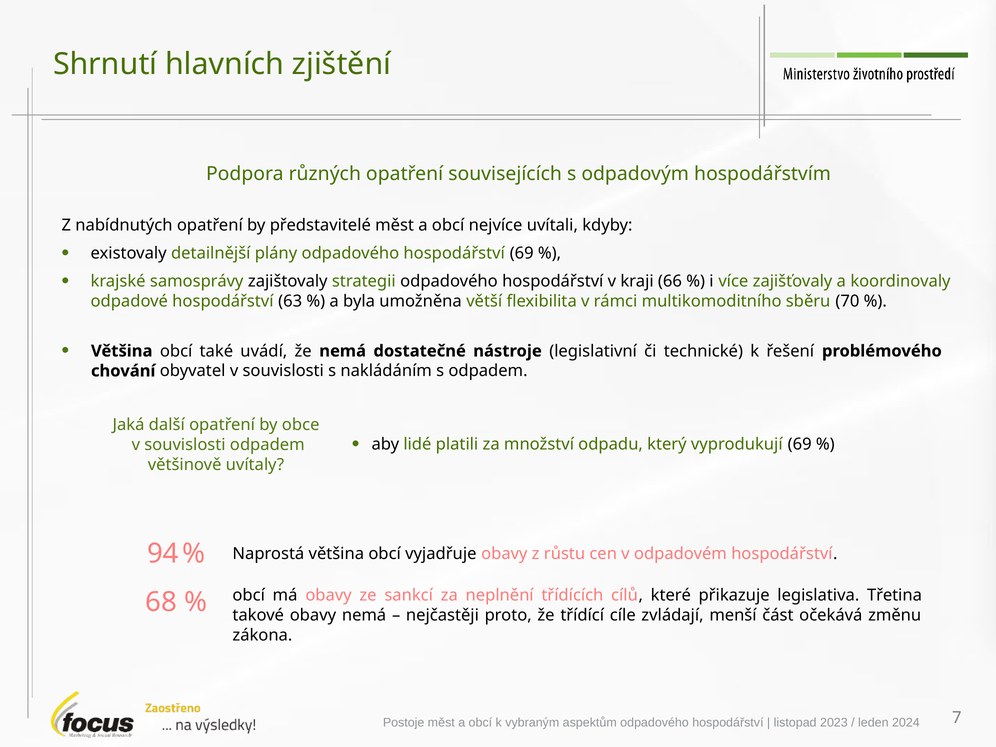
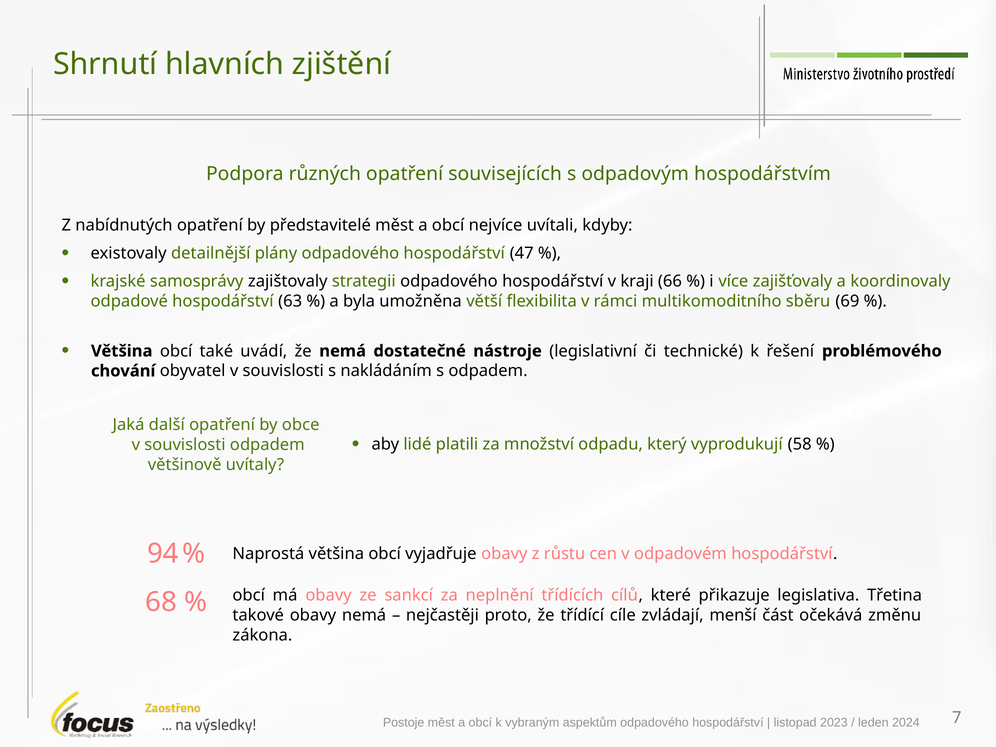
hospodářství 69: 69 -> 47 (522, 253)
70: 70 -> 69 (847, 301)
vyprodukují 69: 69 -> 58 (800, 444)
